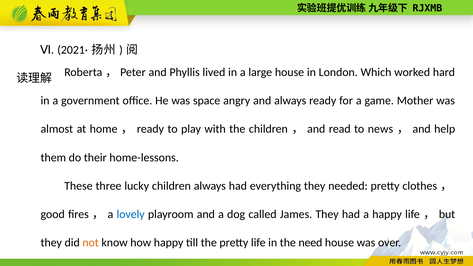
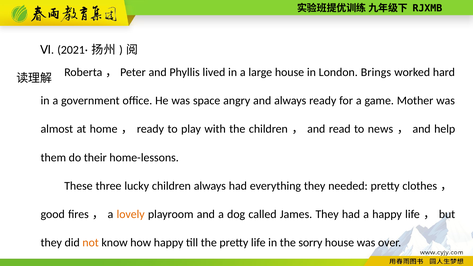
Which: Which -> Brings (376, 72)
lovely colour: blue -> orange (131, 214)
need: need -> sorry (310, 243)
